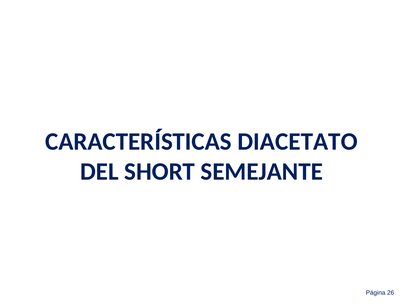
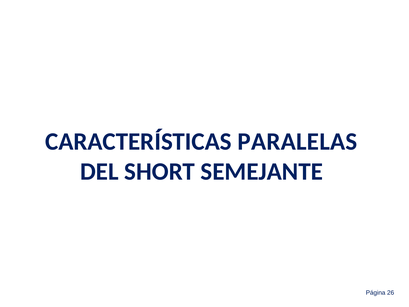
DIACETATO: DIACETATO -> PARALELAS (297, 141)
